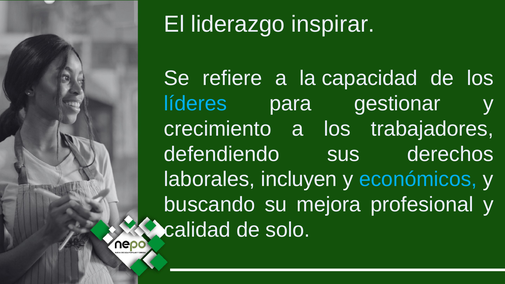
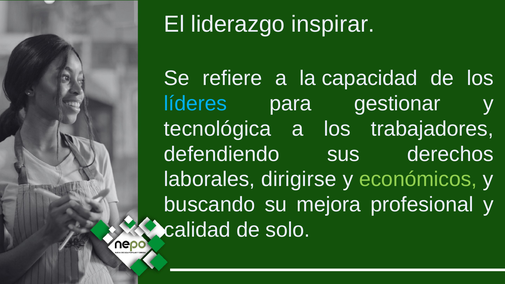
crecimiento: crecimiento -> tecnológica (218, 129)
incluyen: incluyen -> dirigirse (299, 179)
económicos colour: light blue -> light green (418, 179)
